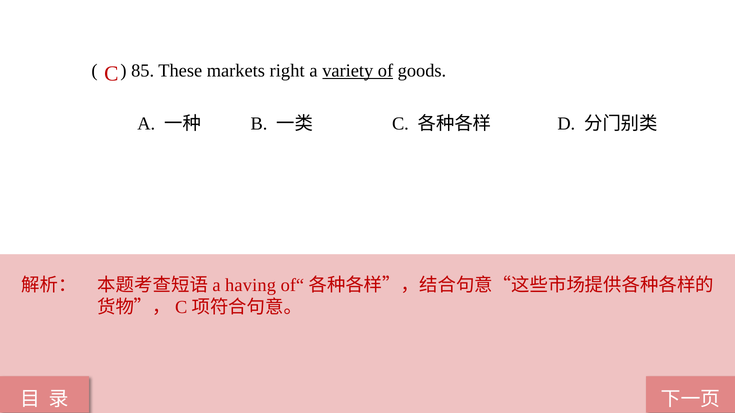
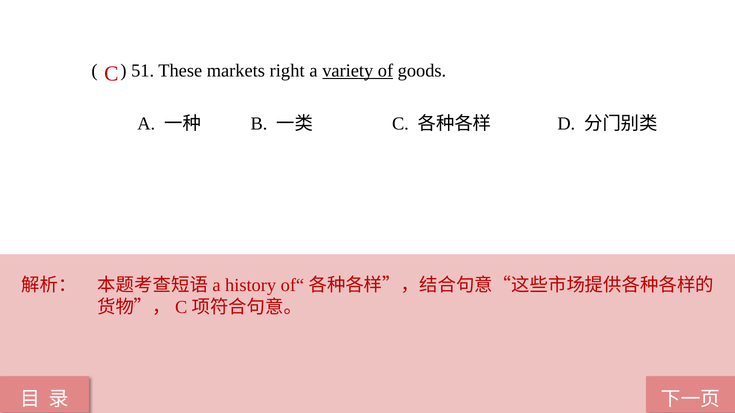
85: 85 -> 51 (143, 71)
having: having -> history (251, 285)
